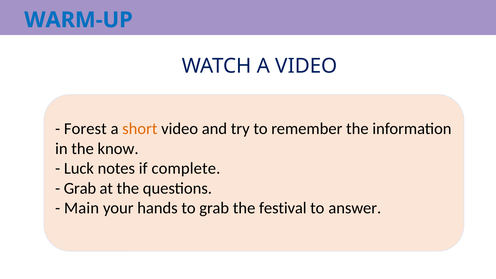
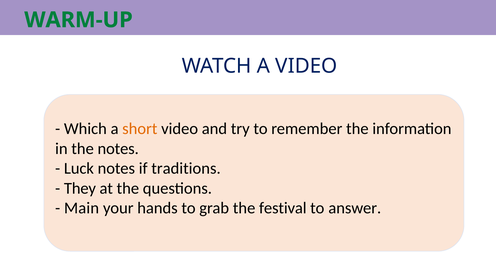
WARM-UP colour: blue -> green (79, 20)
Forest: Forest -> Which (85, 129)
the know: know -> notes (118, 149)
complete: complete -> traditions (186, 168)
Grab: Grab -> They (80, 188)
